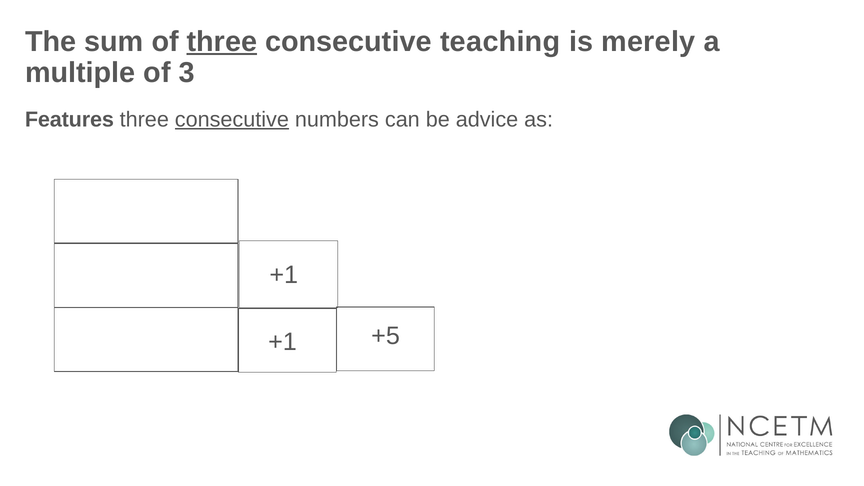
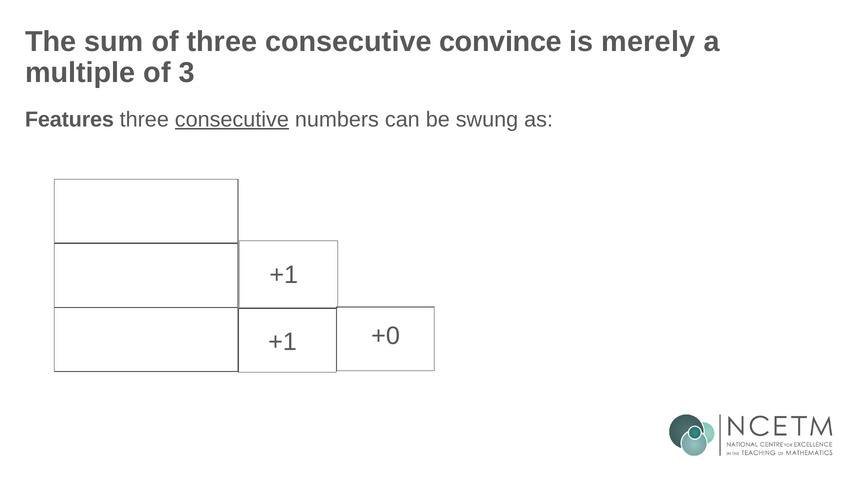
three underline: present -> none (222, 42)
teaching: teaching -> convince (501, 42)
advice: advice -> swung (487, 119)
+5: +5 -> +0 (386, 336)
